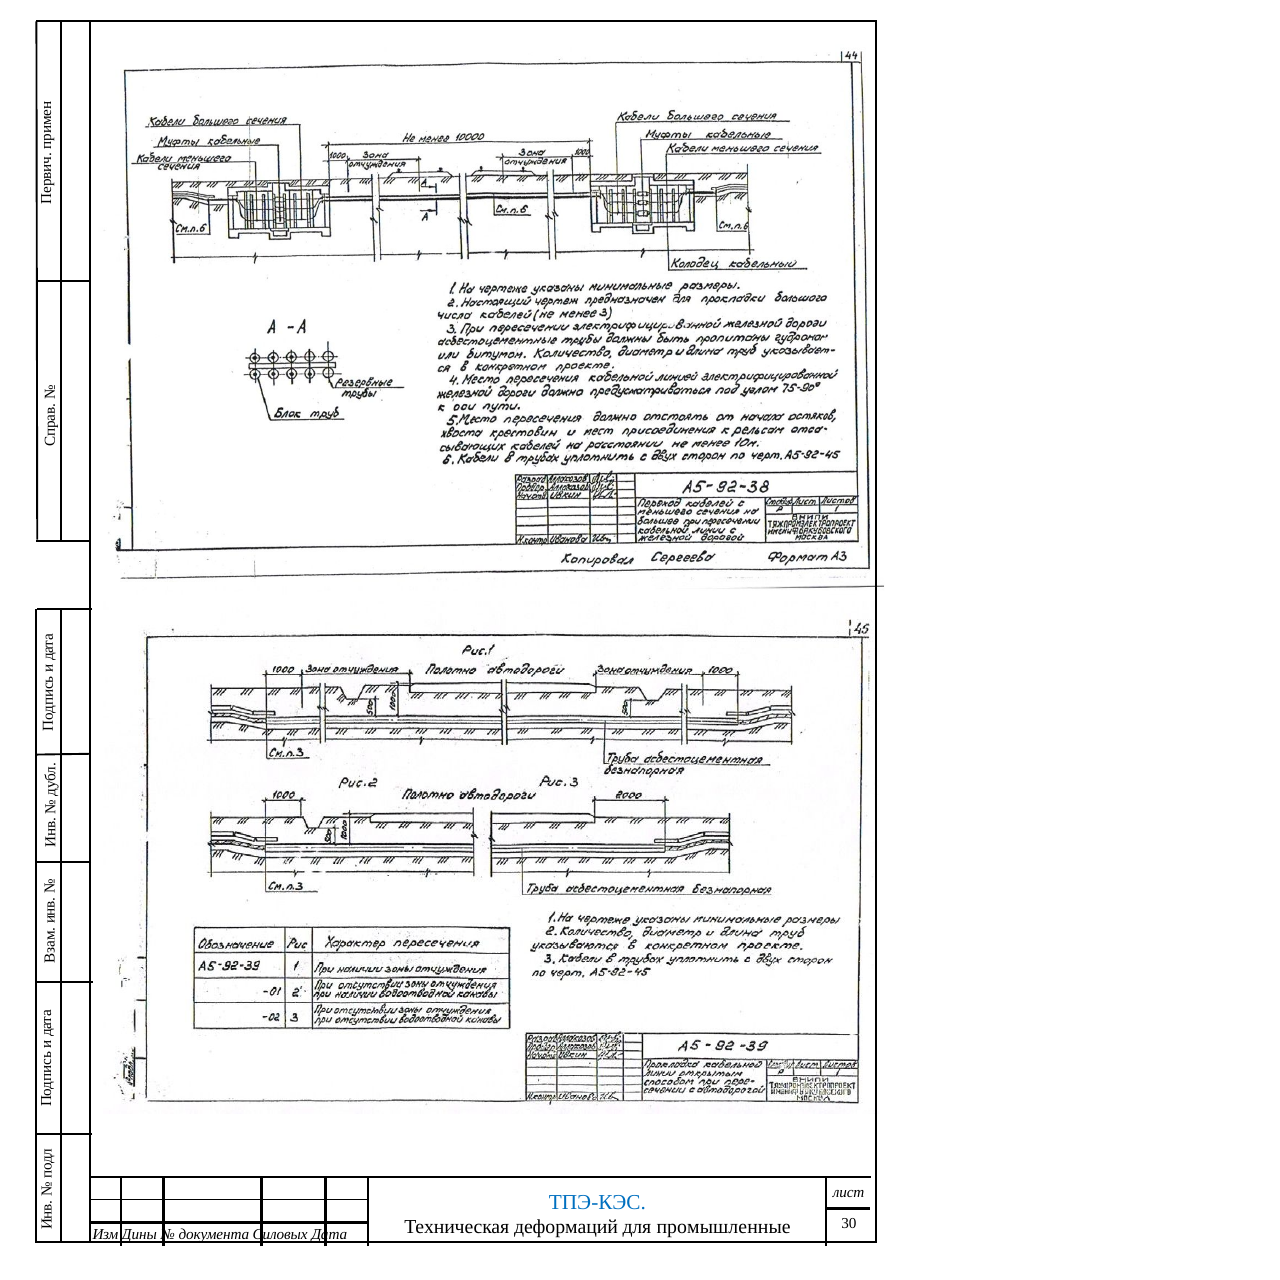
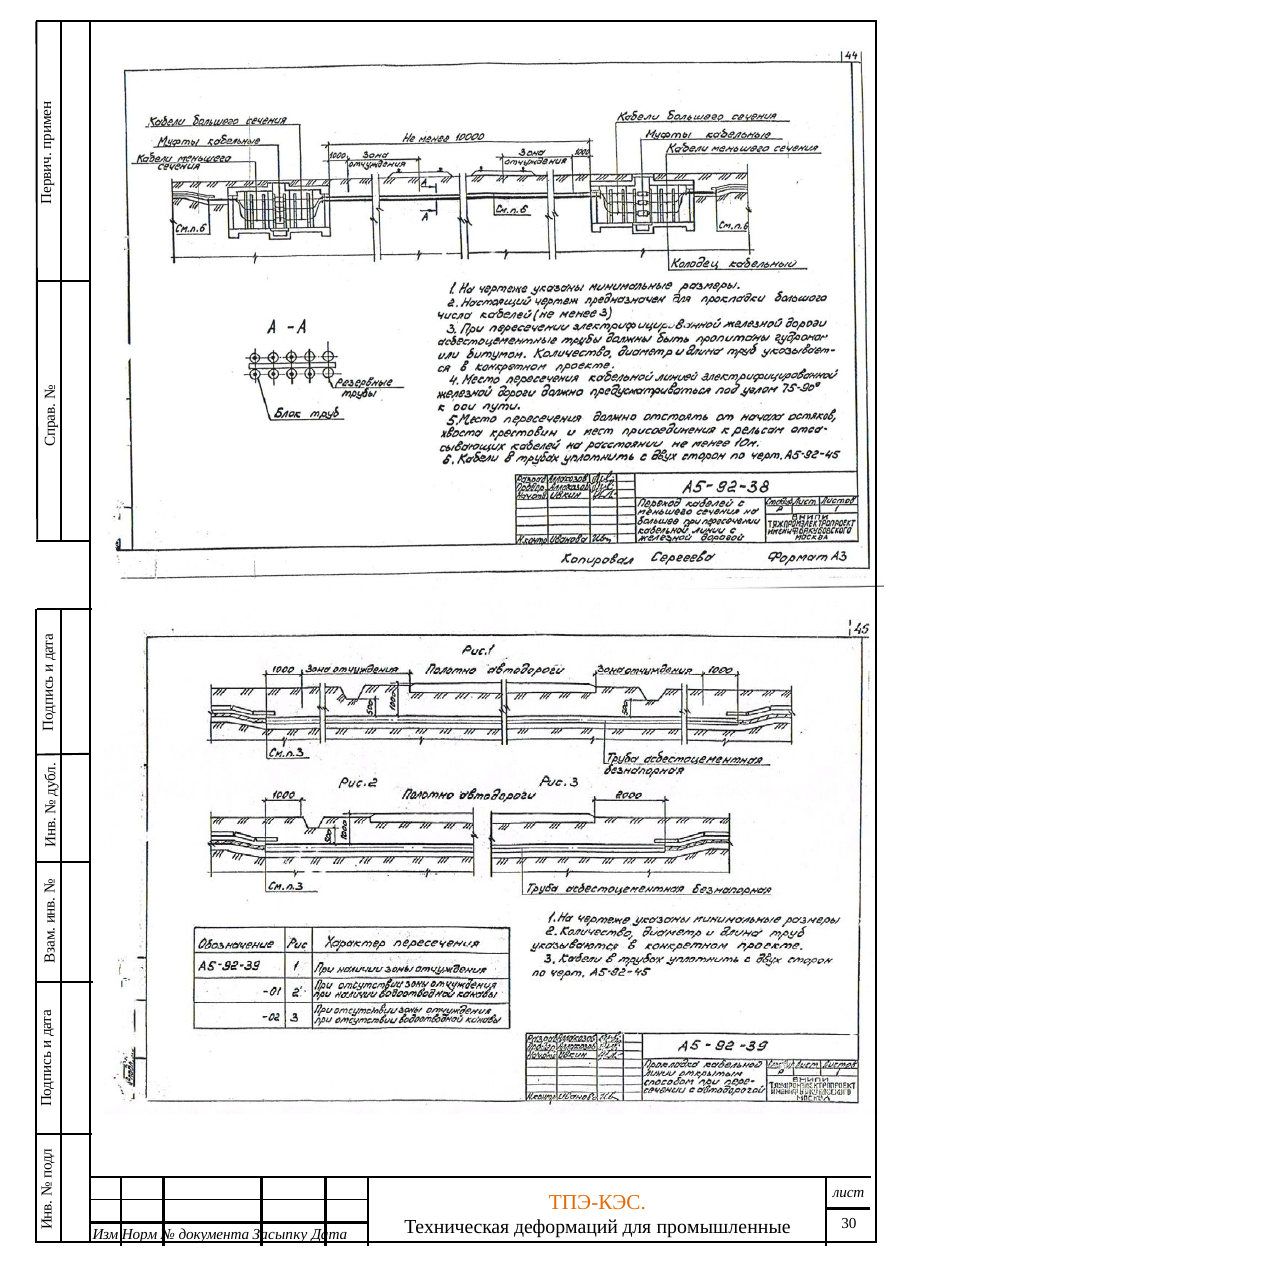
ТПЭ-КЭС colour: blue -> orange (597, 1203)
Дины: Дины -> Норм (139, 1234)
Силовых: Силовых -> Засыпку (280, 1234)
